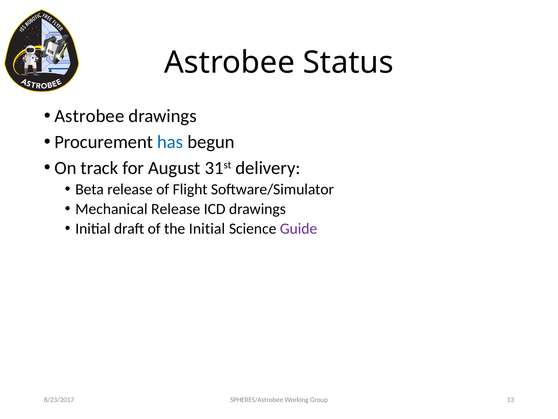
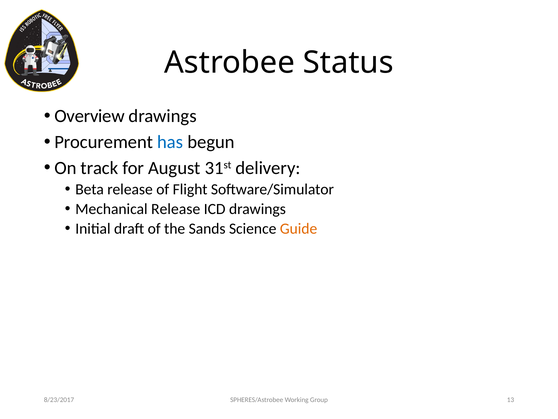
Astrobee: Astrobee -> Overview (90, 116)
the Initial: Initial -> Sands (207, 228)
Guide colour: purple -> orange (299, 228)
